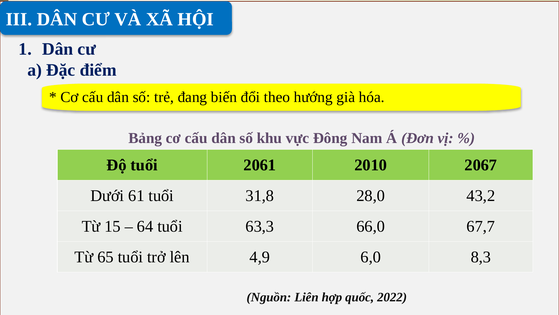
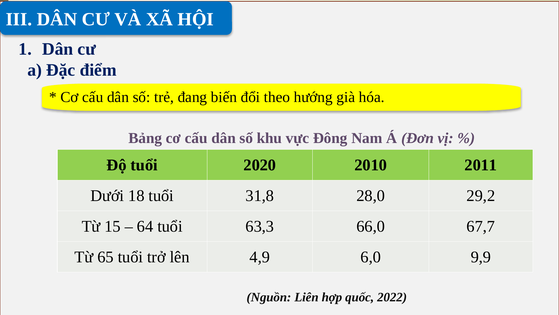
2061: 2061 -> 2020 (260, 165)
2067: 2067 -> 2011 (481, 165)
61: 61 -> 18 (136, 196)
43,2: 43,2 -> 29,2 (481, 196)
8,3: 8,3 -> 9,9 (481, 257)
